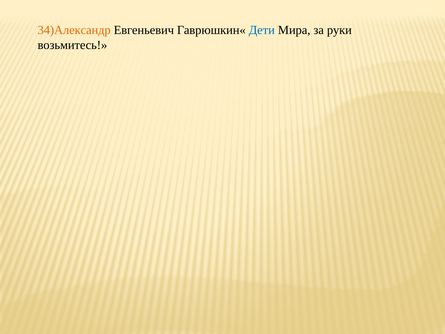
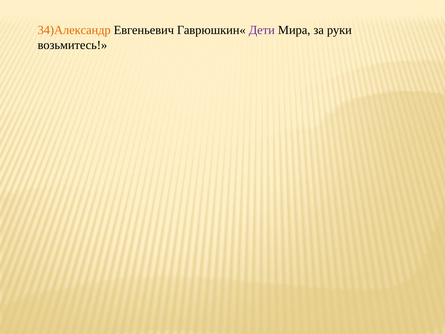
Дети colour: blue -> purple (262, 30)
